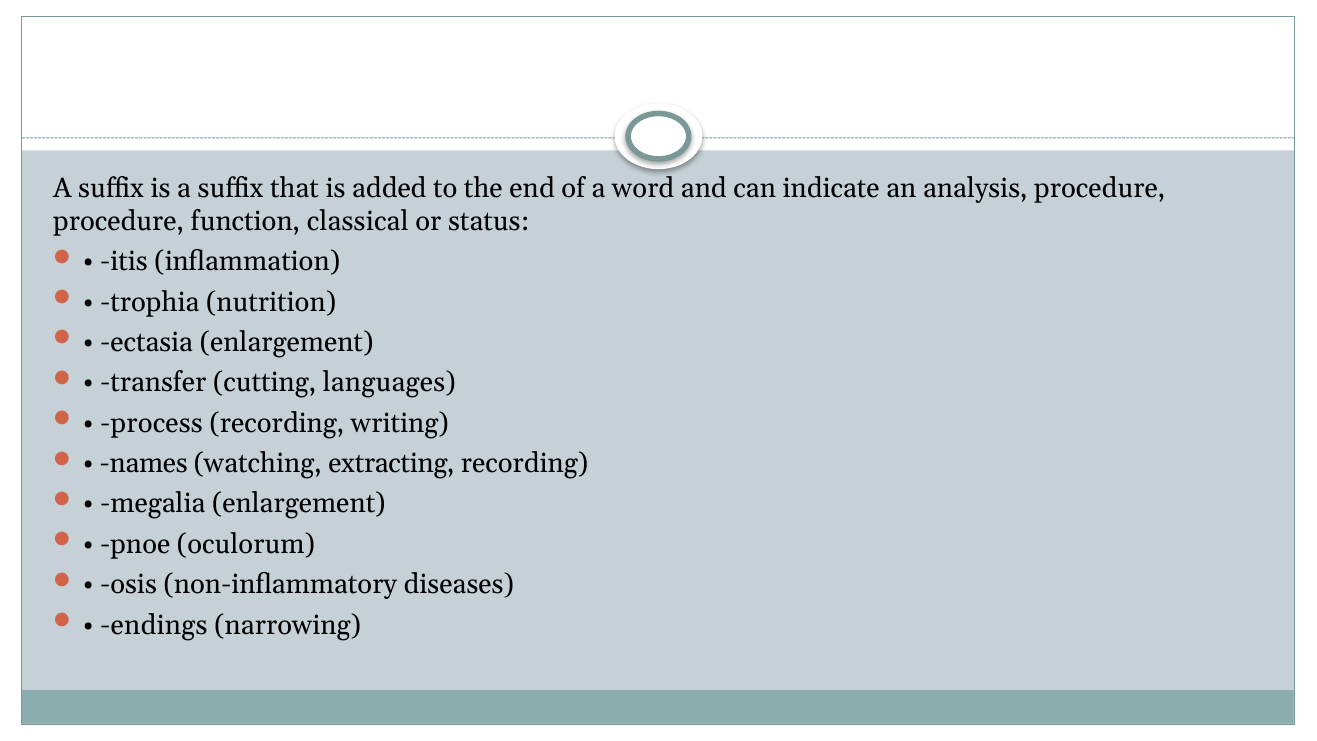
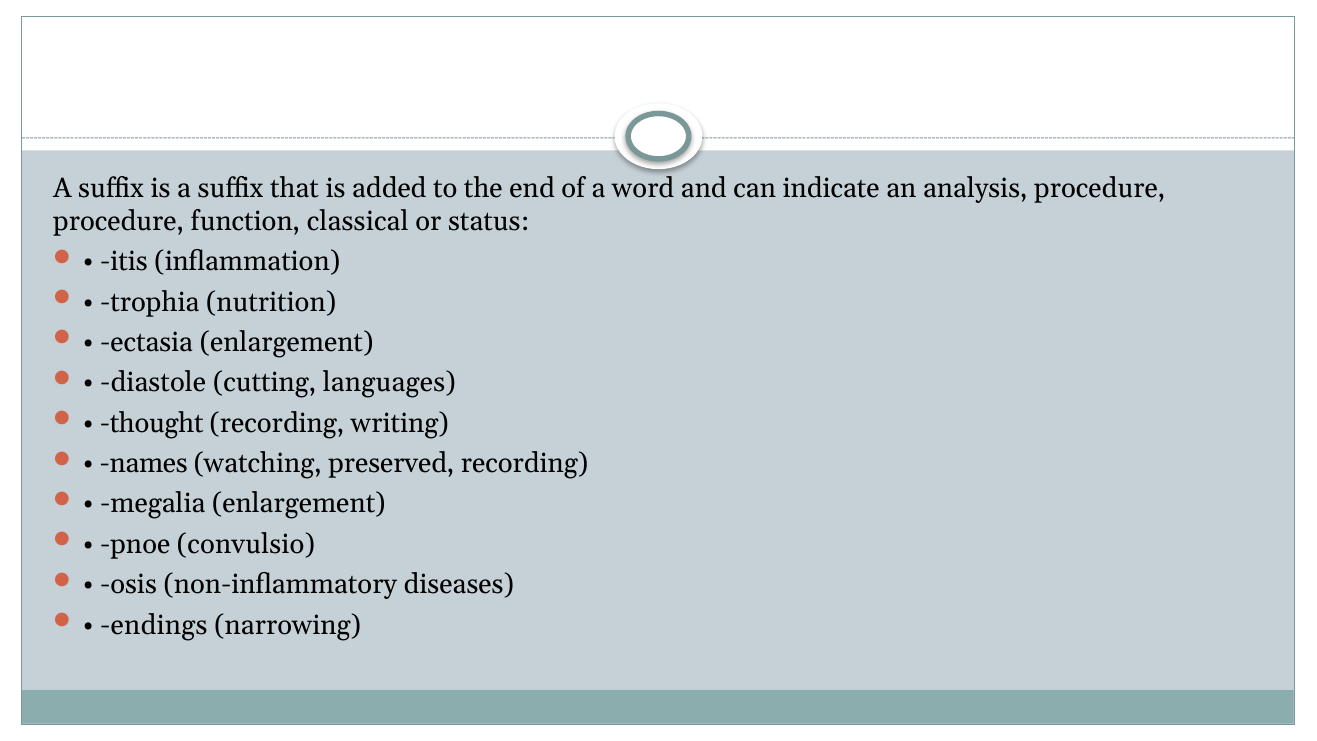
transfer: transfer -> diastole (153, 383)
process: process -> thought (152, 423)
extracting: extracting -> preserved (391, 463)
oculorum: oculorum -> convulsio (246, 544)
